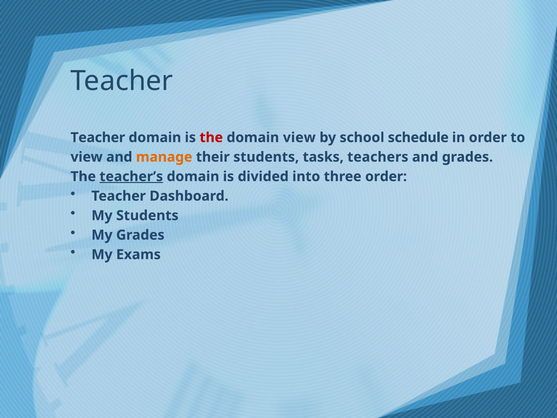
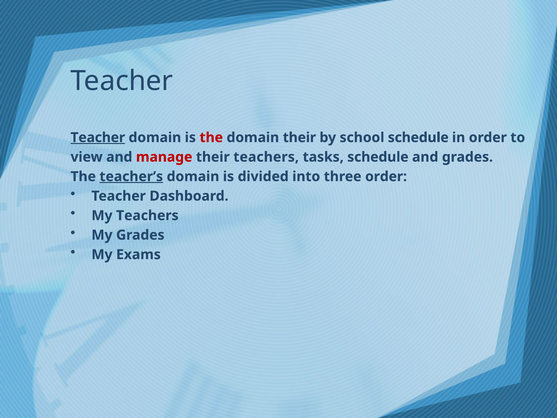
Teacher underline: none -> present (98, 137)
domain view: view -> their (299, 137)
manage colour: orange -> red (164, 157)
their students: students -> teachers (266, 157)
tasks teachers: teachers -> schedule (378, 157)
My Students: Students -> Teachers (147, 215)
